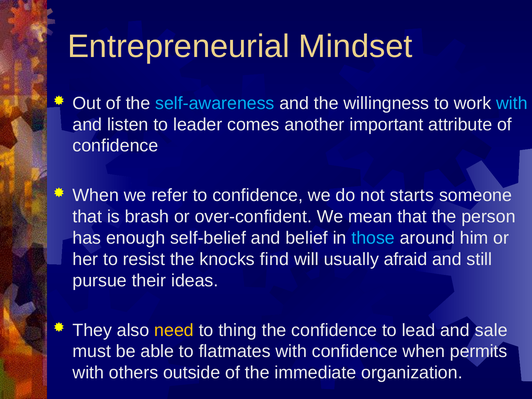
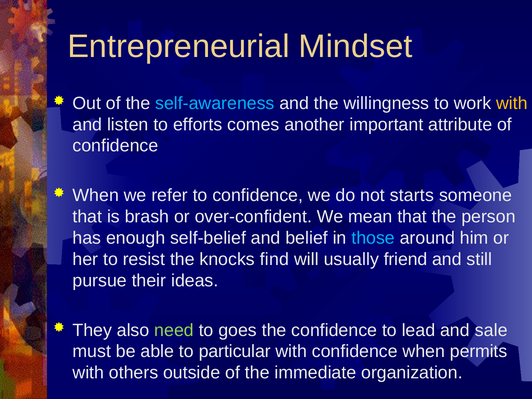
with colour: light blue -> yellow (512, 103)
leader: leader -> efforts (198, 124)
afraid: afraid -> friend (406, 259)
need colour: yellow -> light green (174, 330)
thing: thing -> goes (238, 330)
flatmates: flatmates -> particular (235, 351)
